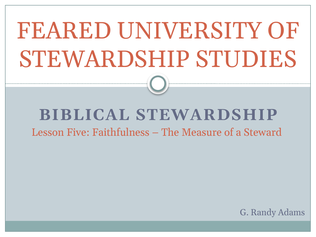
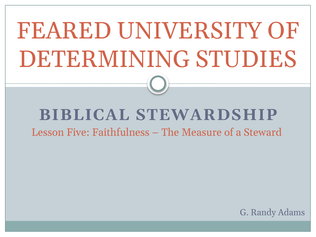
STEWARDSHIP: STEWARDSHIP -> DETERMINING (104, 59)
